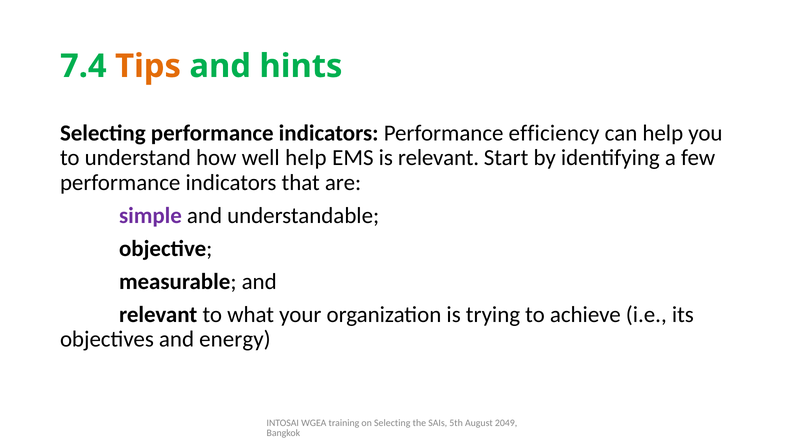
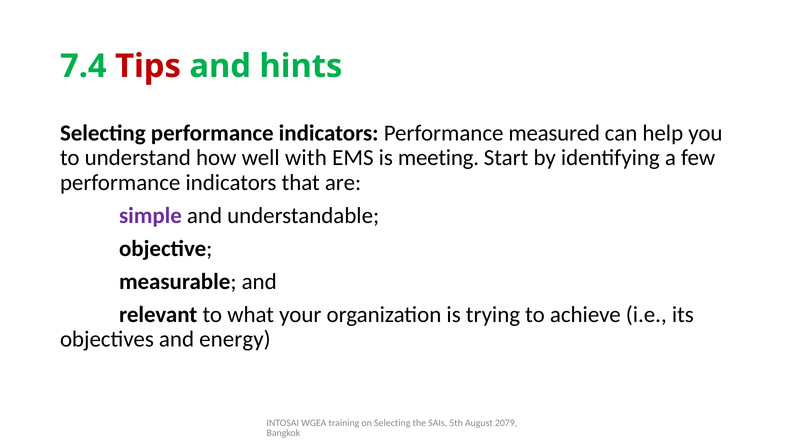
Tips colour: orange -> red (148, 66)
efficiency: efficiency -> measured (554, 133)
well help: help -> with (306, 158)
is relevant: relevant -> meeting (439, 158)
2049: 2049 -> 2079 (506, 423)
